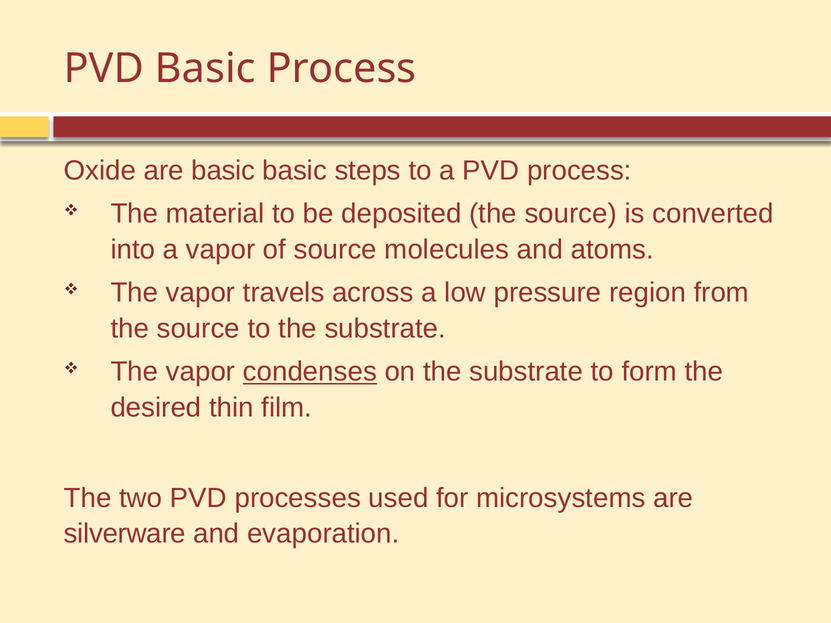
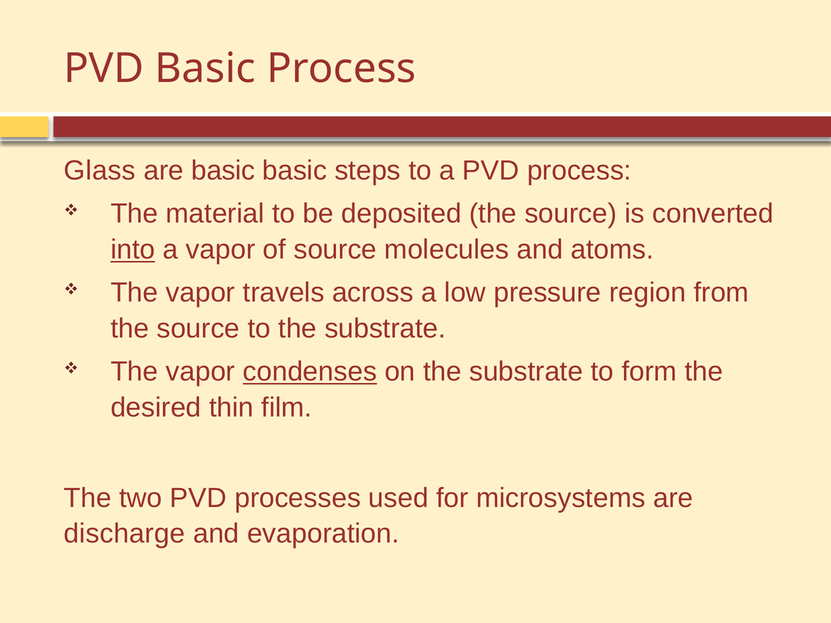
Oxide: Oxide -> Glass (100, 171)
into underline: none -> present (133, 250)
silverware: silverware -> discharge (125, 534)
